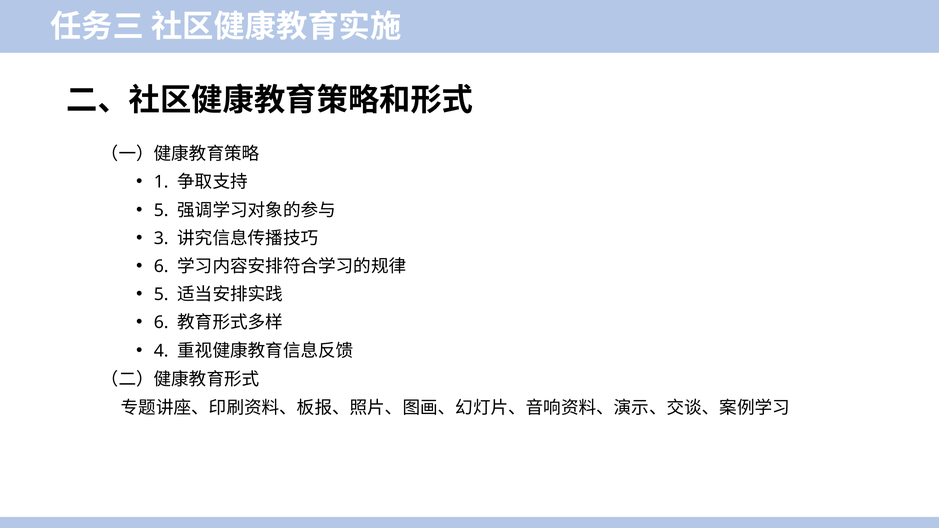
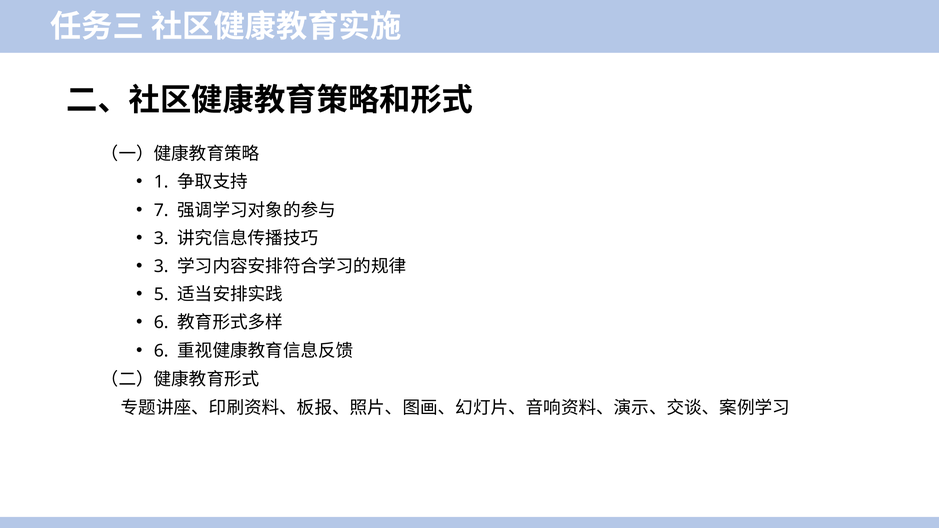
5: 5 -> 7 (161, 210)
6: 6 -> 3 (161, 267)
4: 4 -> 6 (161, 351)
